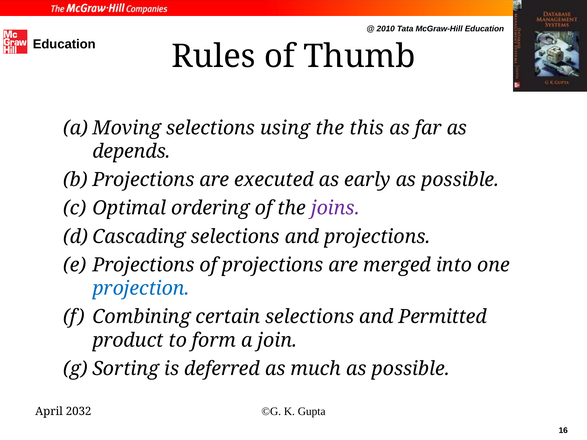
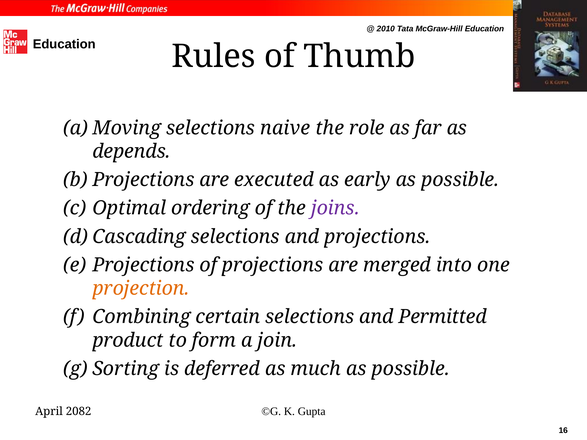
using: using -> naive (285, 128)
this: this -> role (367, 128)
projection colour: blue -> orange (141, 289)
2032: 2032 -> 2082 (79, 412)
